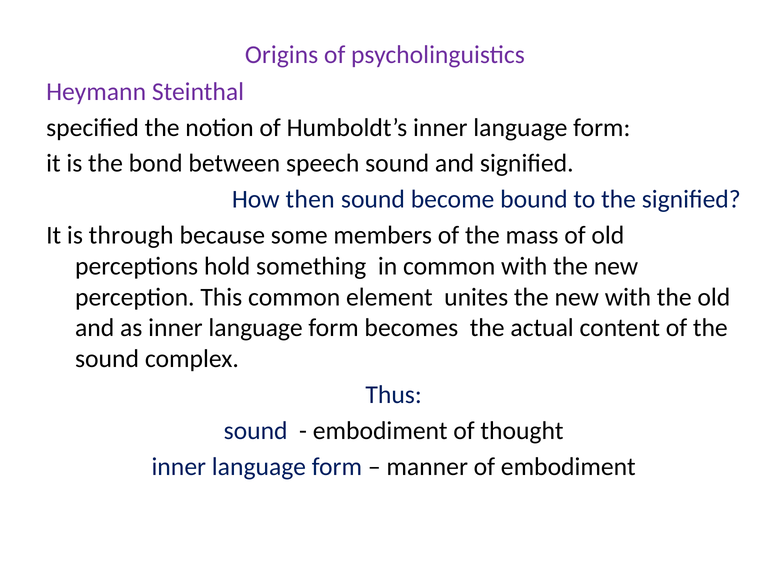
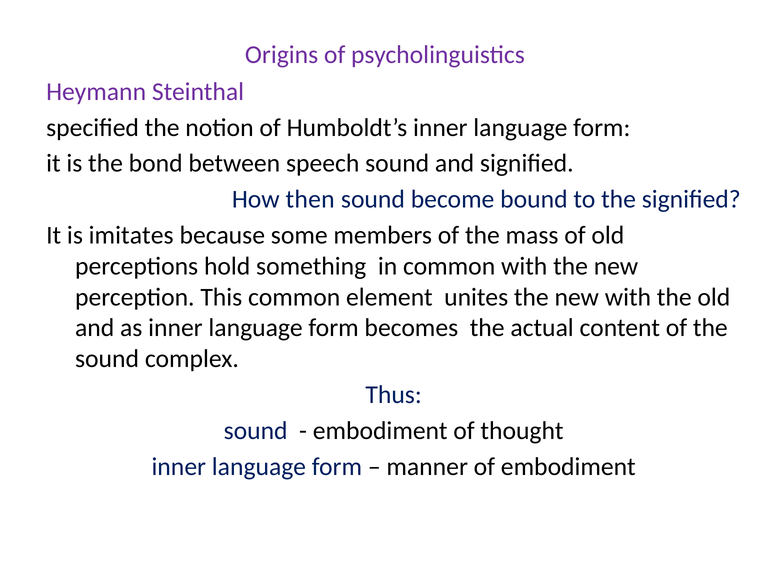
through: through -> imitates (131, 235)
